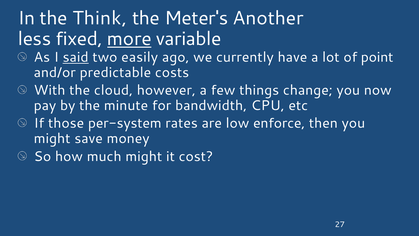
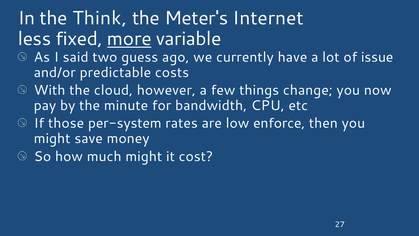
Another: Another -> Internet (268, 18)
said underline: present -> none (76, 57)
easily: easily -> guess (140, 57)
point: point -> issue (377, 57)
